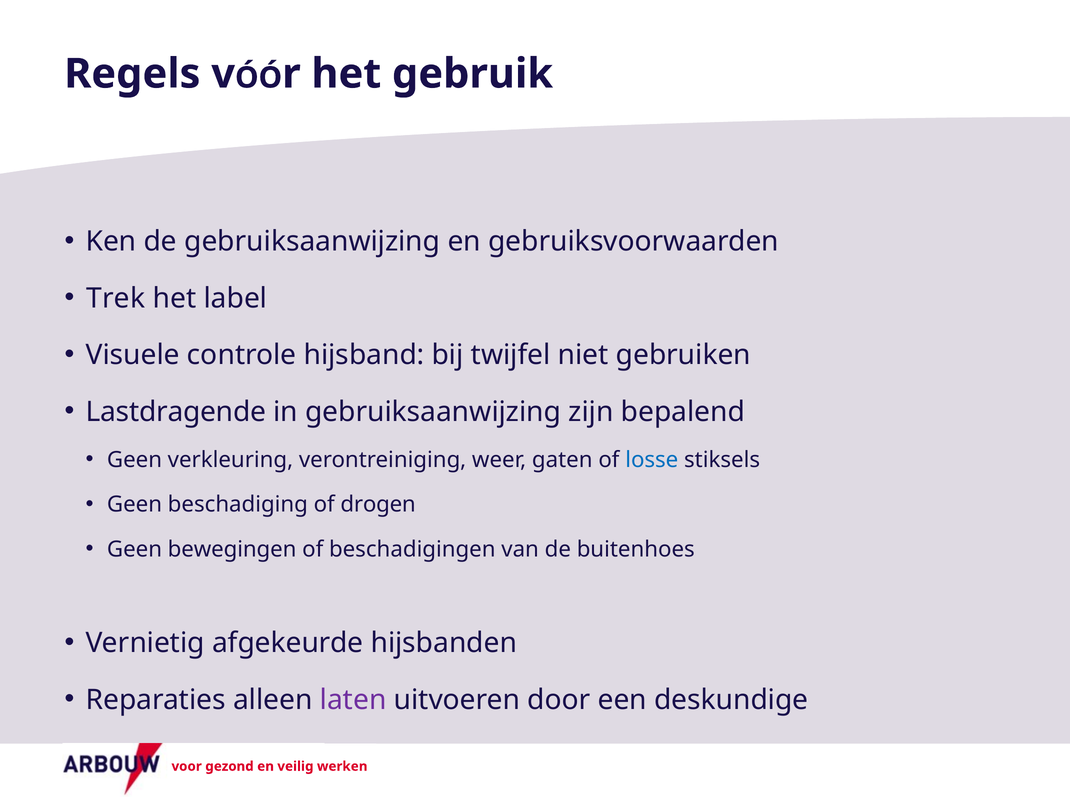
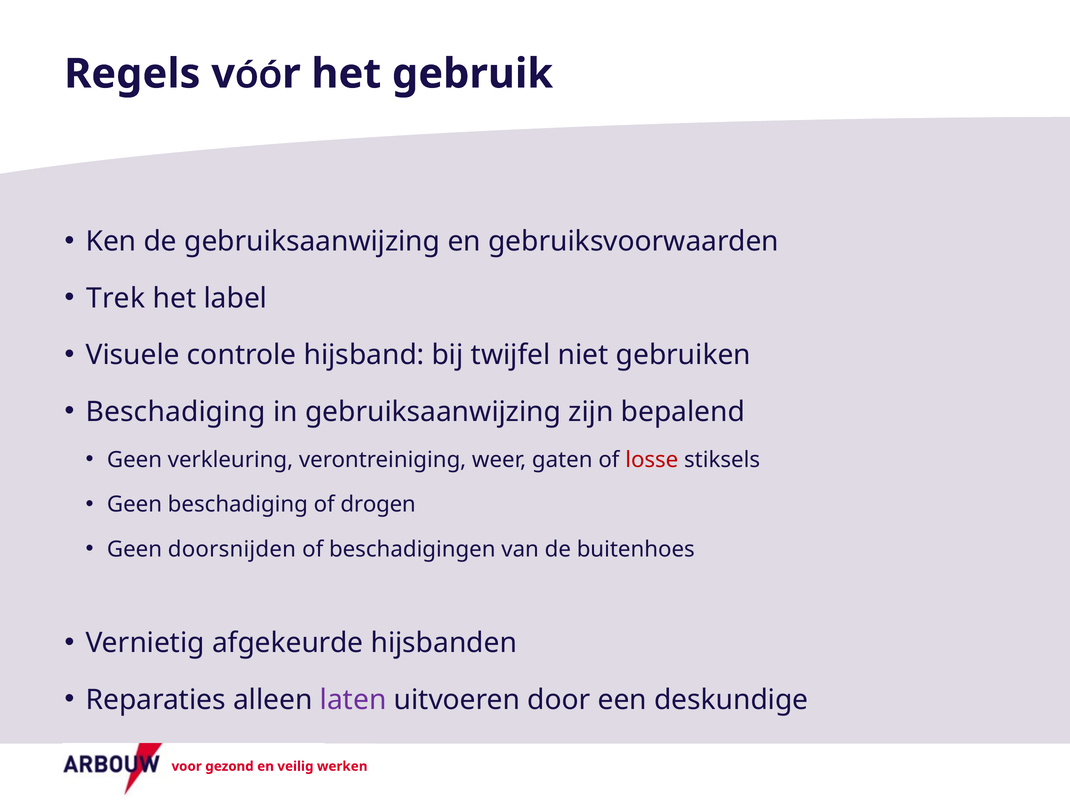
Lastdragende: Lastdragende -> Beschadiging (176, 412)
losse colour: blue -> red (652, 460)
bewegingen: bewegingen -> doorsnijden (232, 550)
